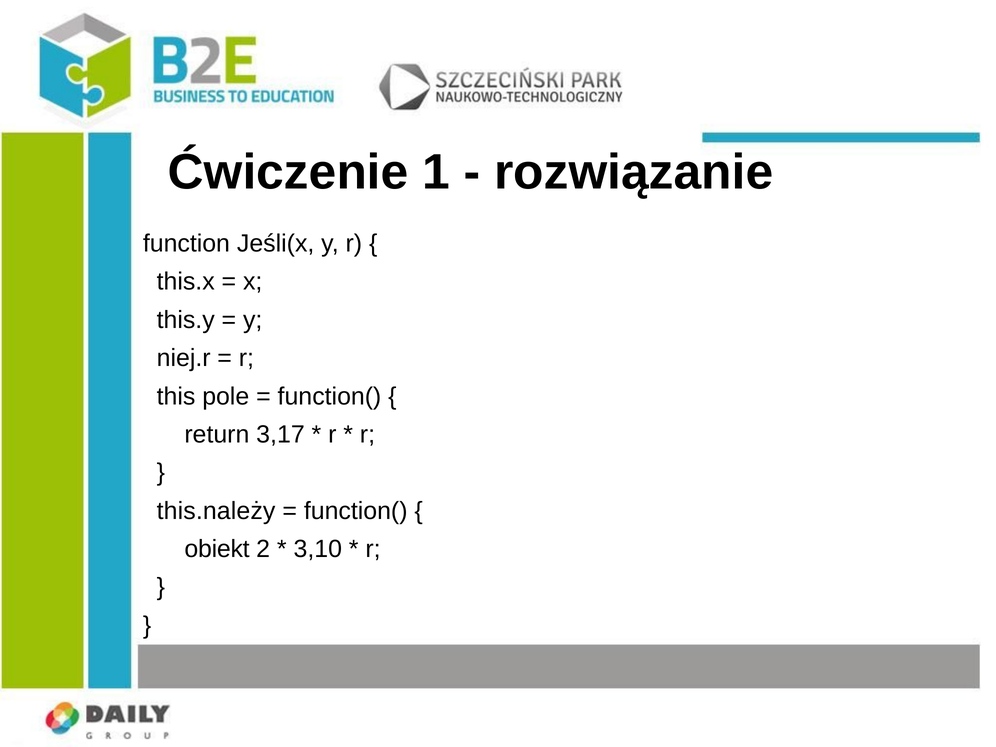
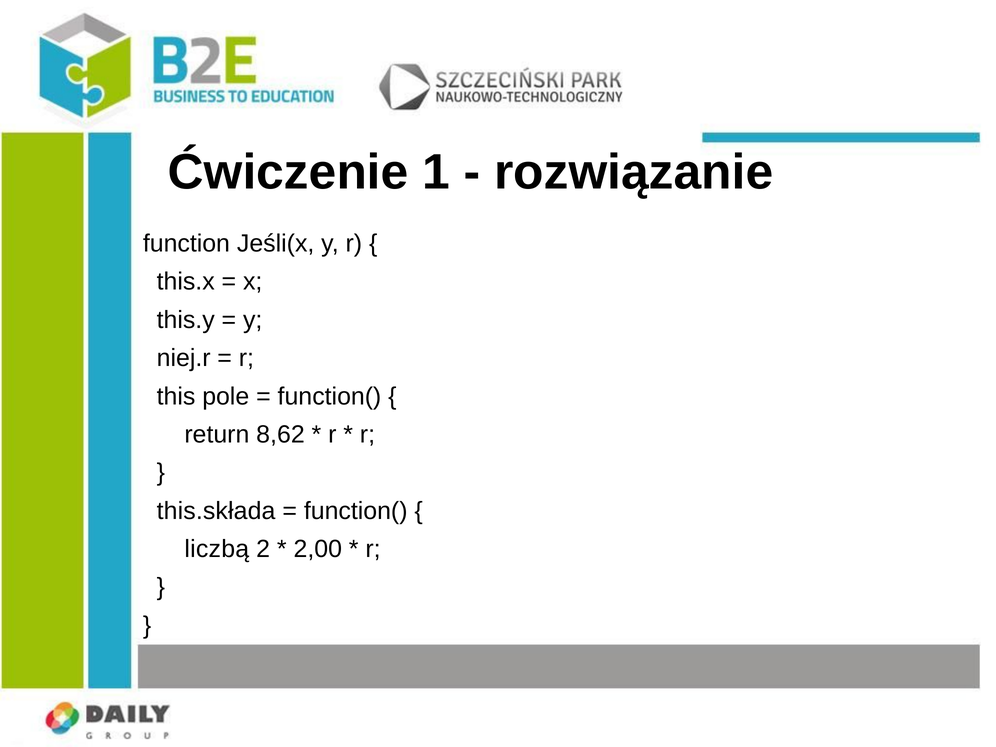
3,17: 3,17 -> 8,62 (280, 434)
this.należy: this.należy -> this.składa (216, 511)
obiekt: obiekt -> liczbą (217, 549)
3,10: 3,10 -> 2,00 (318, 549)
